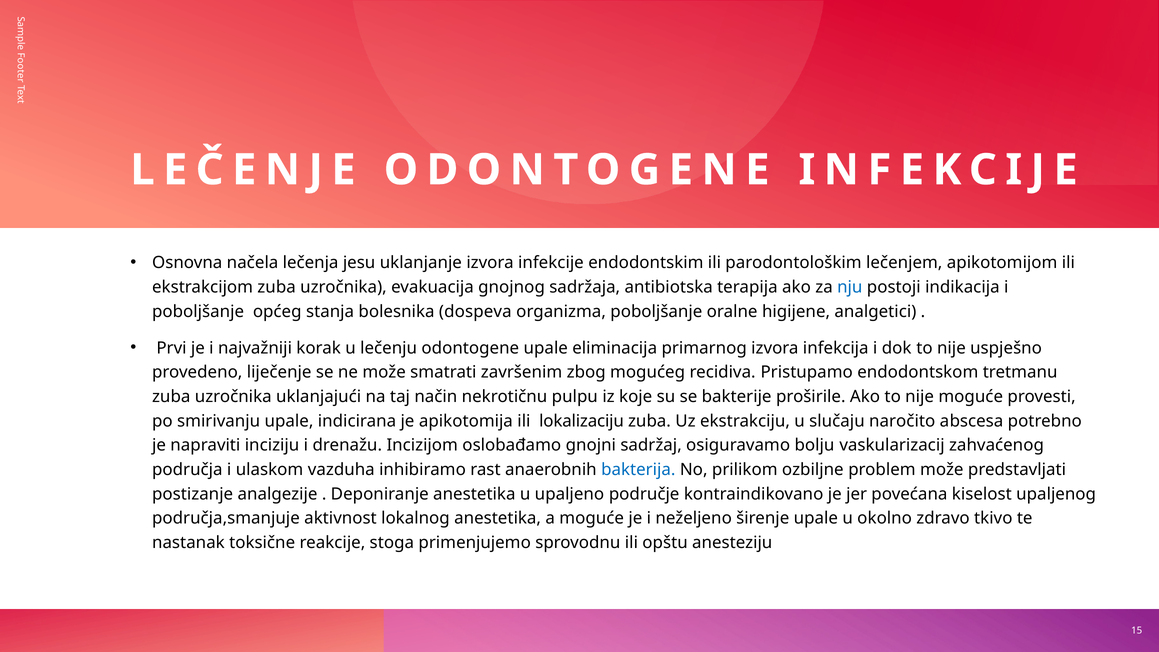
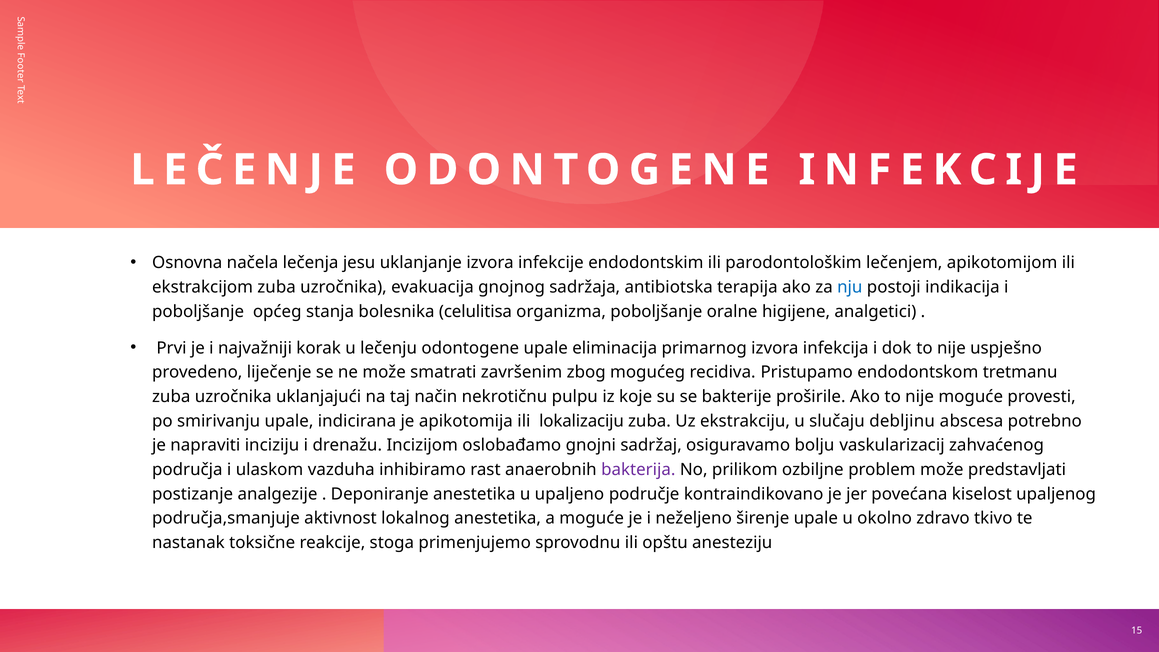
dospeva: dospeva -> celulitisa (475, 312)
naročito: naročito -> debljinu (902, 421)
bakterija colour: blue -> purple (638, 470)
